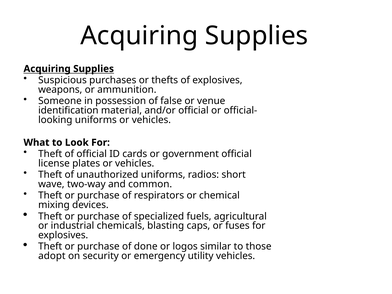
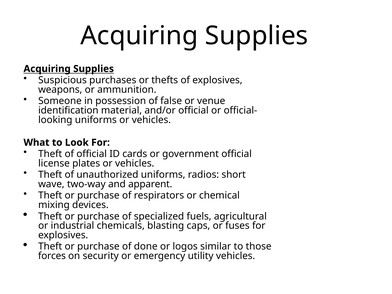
common: common -> apparent (150, 184)
adopt: adopt -> forces (52, 256)
